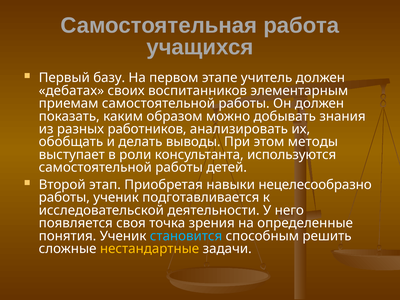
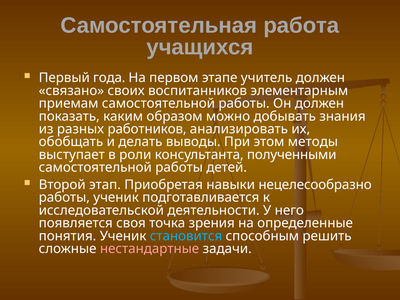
базу: базу -> года (109, 78)
дебатах: дебатах -> связано (71, 91)
используются: используются -> полученными (292, 155)
нестандартные colour: yellow -> pink (150, 249)
